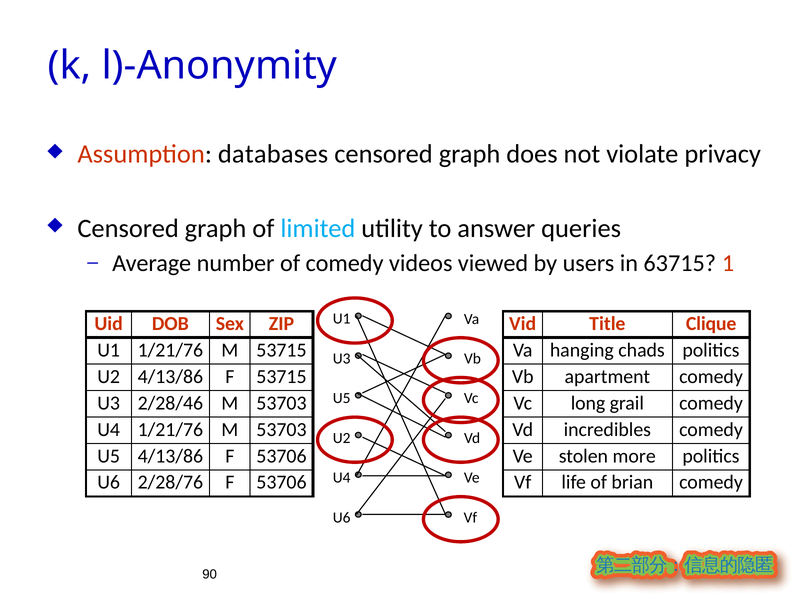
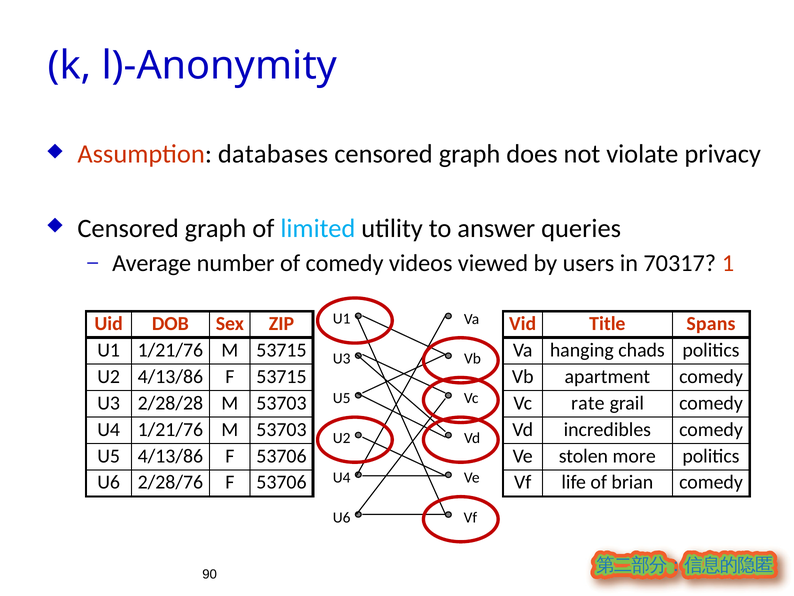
63715: 63715 -> 70317 (680, 263)
Clique: Clique -> Spans (711, 323)
2/28/46: 2/28/46 -> 2/28/28 (170, 403)
long: long -> rate (588, 403)
